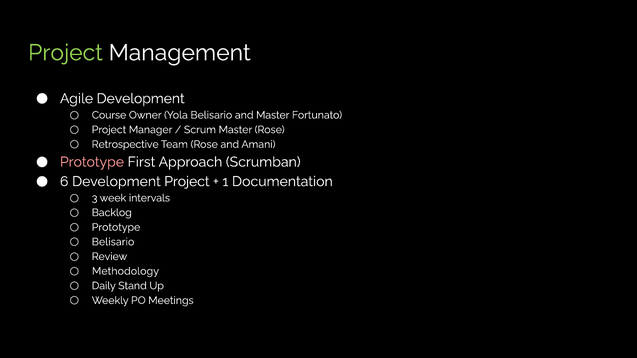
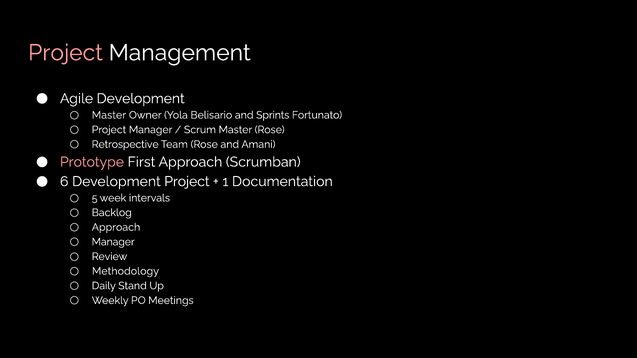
Project colour: light green -> pink (65, 53)
Course: Course -> Master (109, 115)
and Master: Master -> Sprints (273, 115)
3: 3 -> 5 (95, 198)
Prototype: Prototype -> Approach (116, 227)
Belisario: Belisario -> Manager (113, 242)
